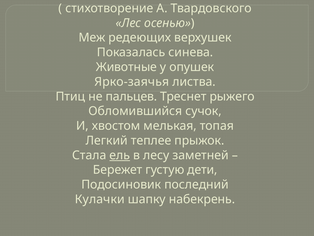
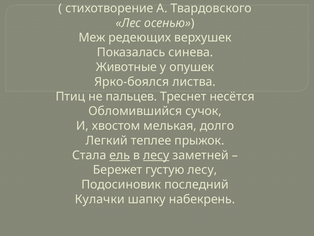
Ярко-заячья: Ярко-заячья -> Ярко-боялся (132, 82)
рыжего: рыжего -> несётся (232, 96)
топая: топая -> долго (217, 126)
лесу underline: none -> present (156, 155)
густую дети: дети -> лесу (202, 170)
